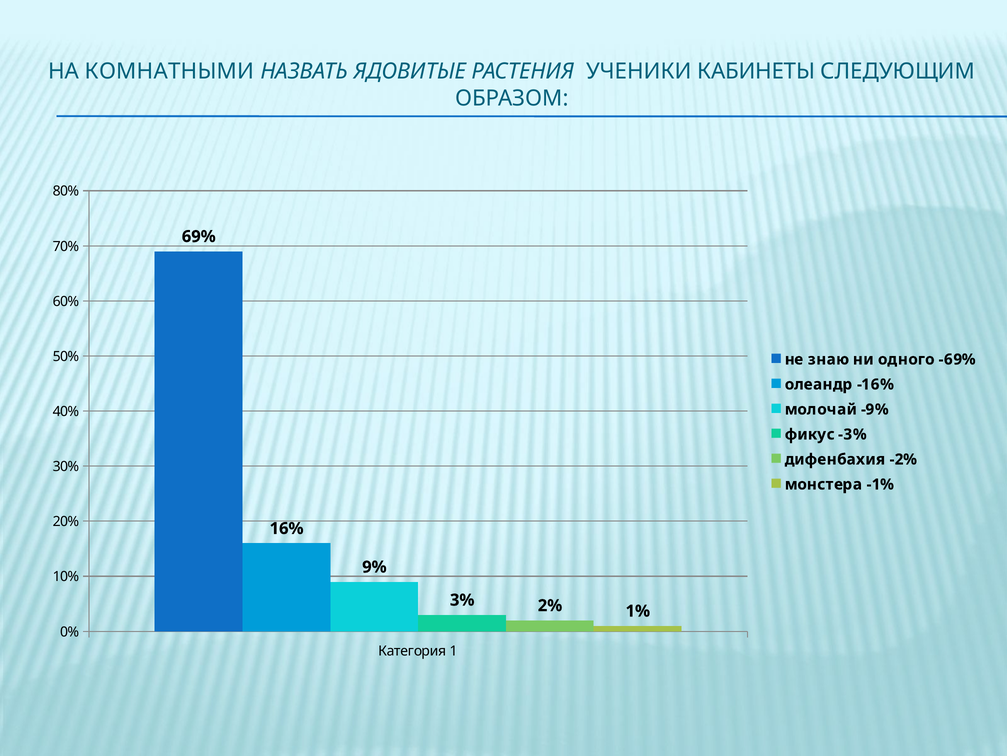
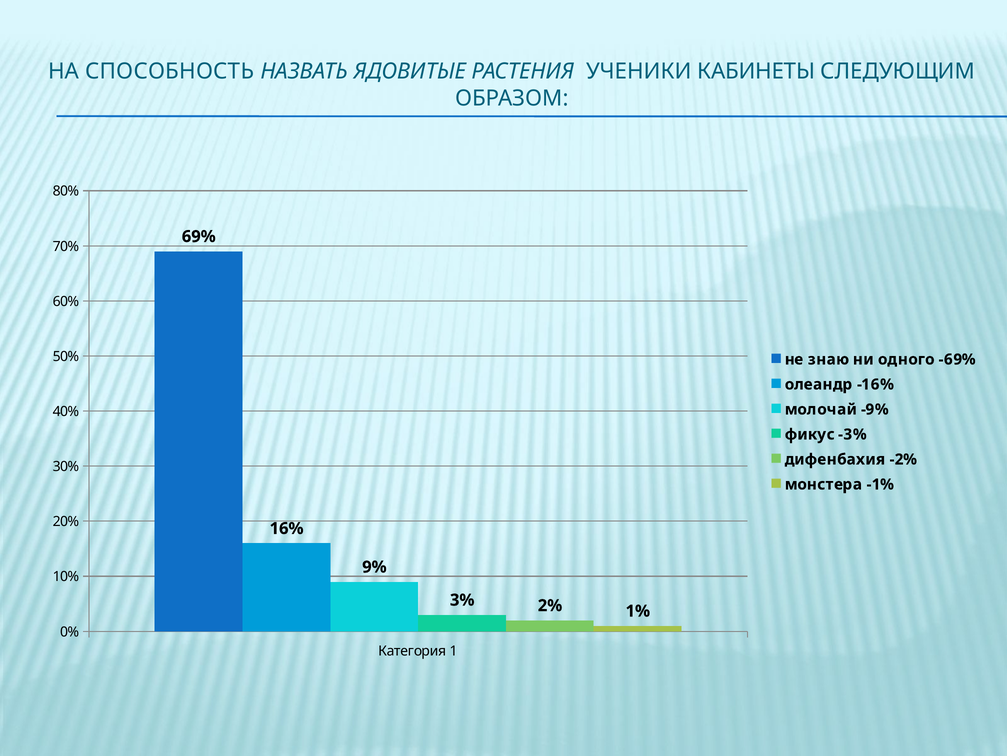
КОМНАТНЫМИ: КОМНАТНЫМИ -> СПОСОБНОСТЬ (170, 71)
